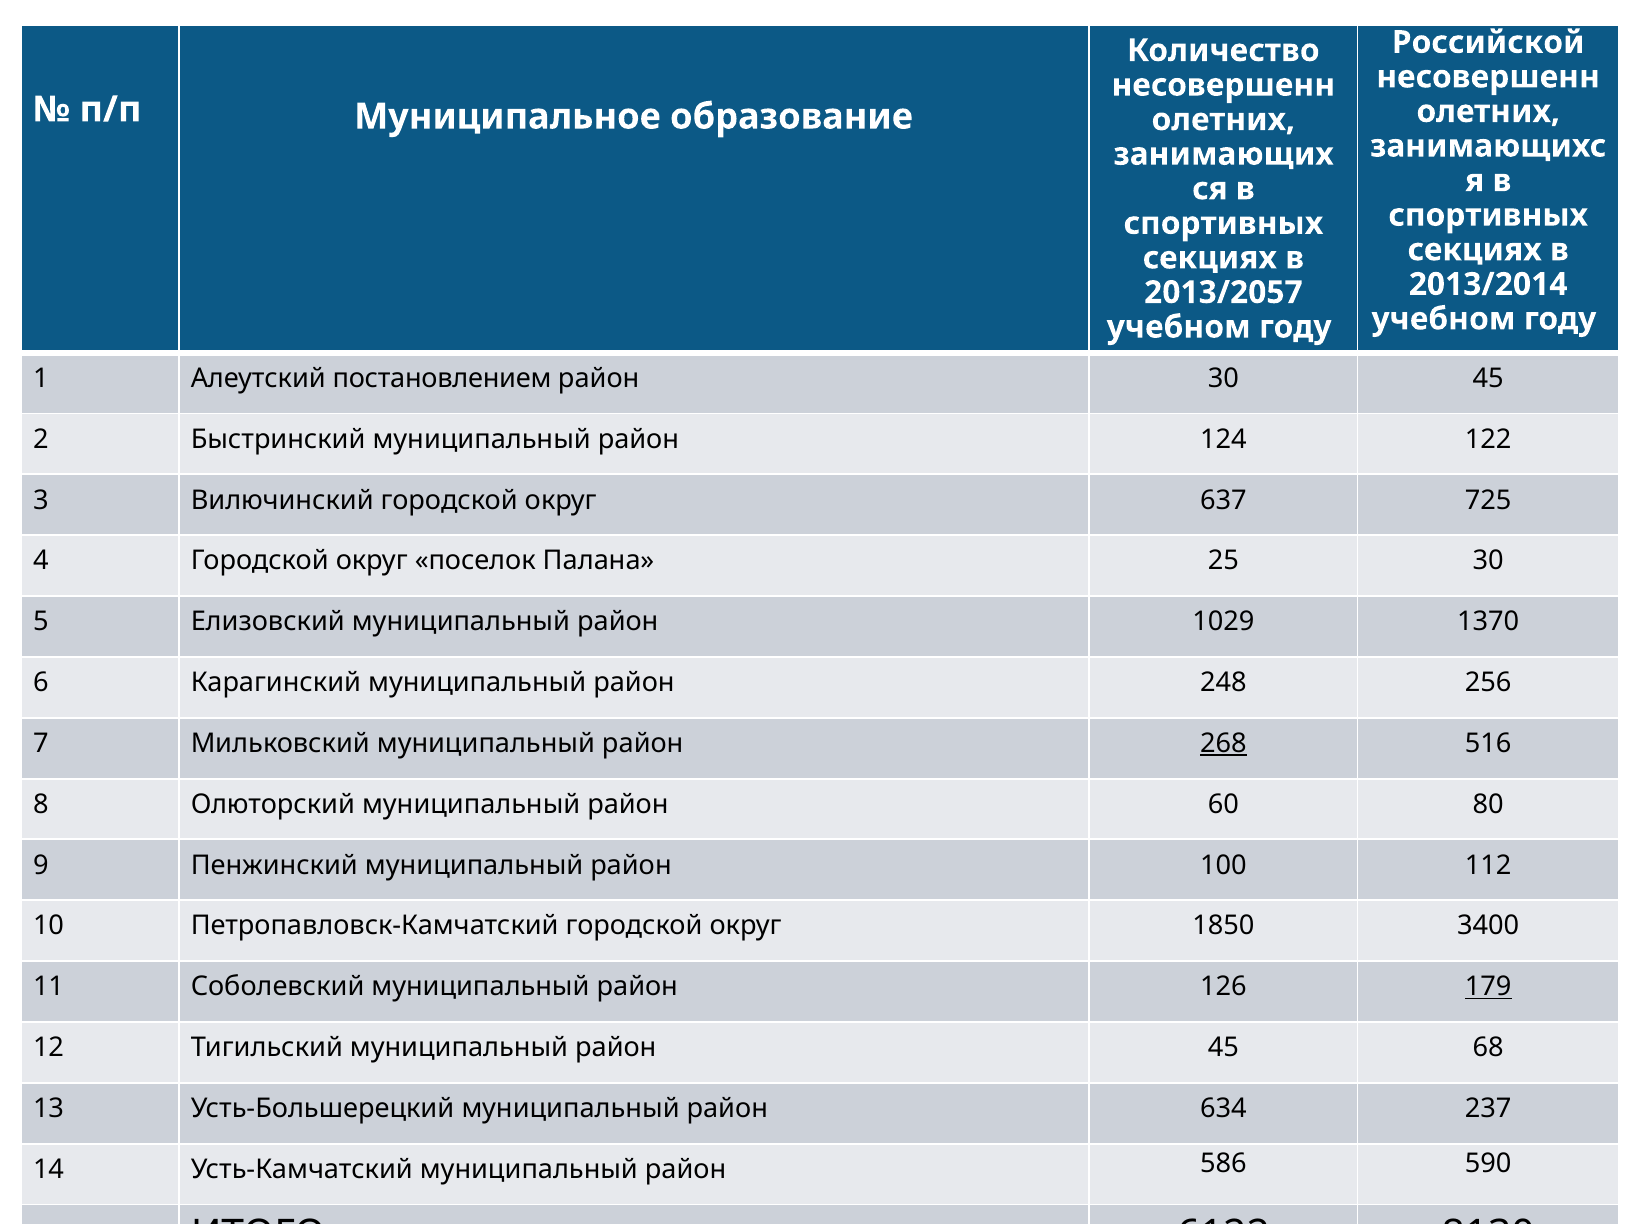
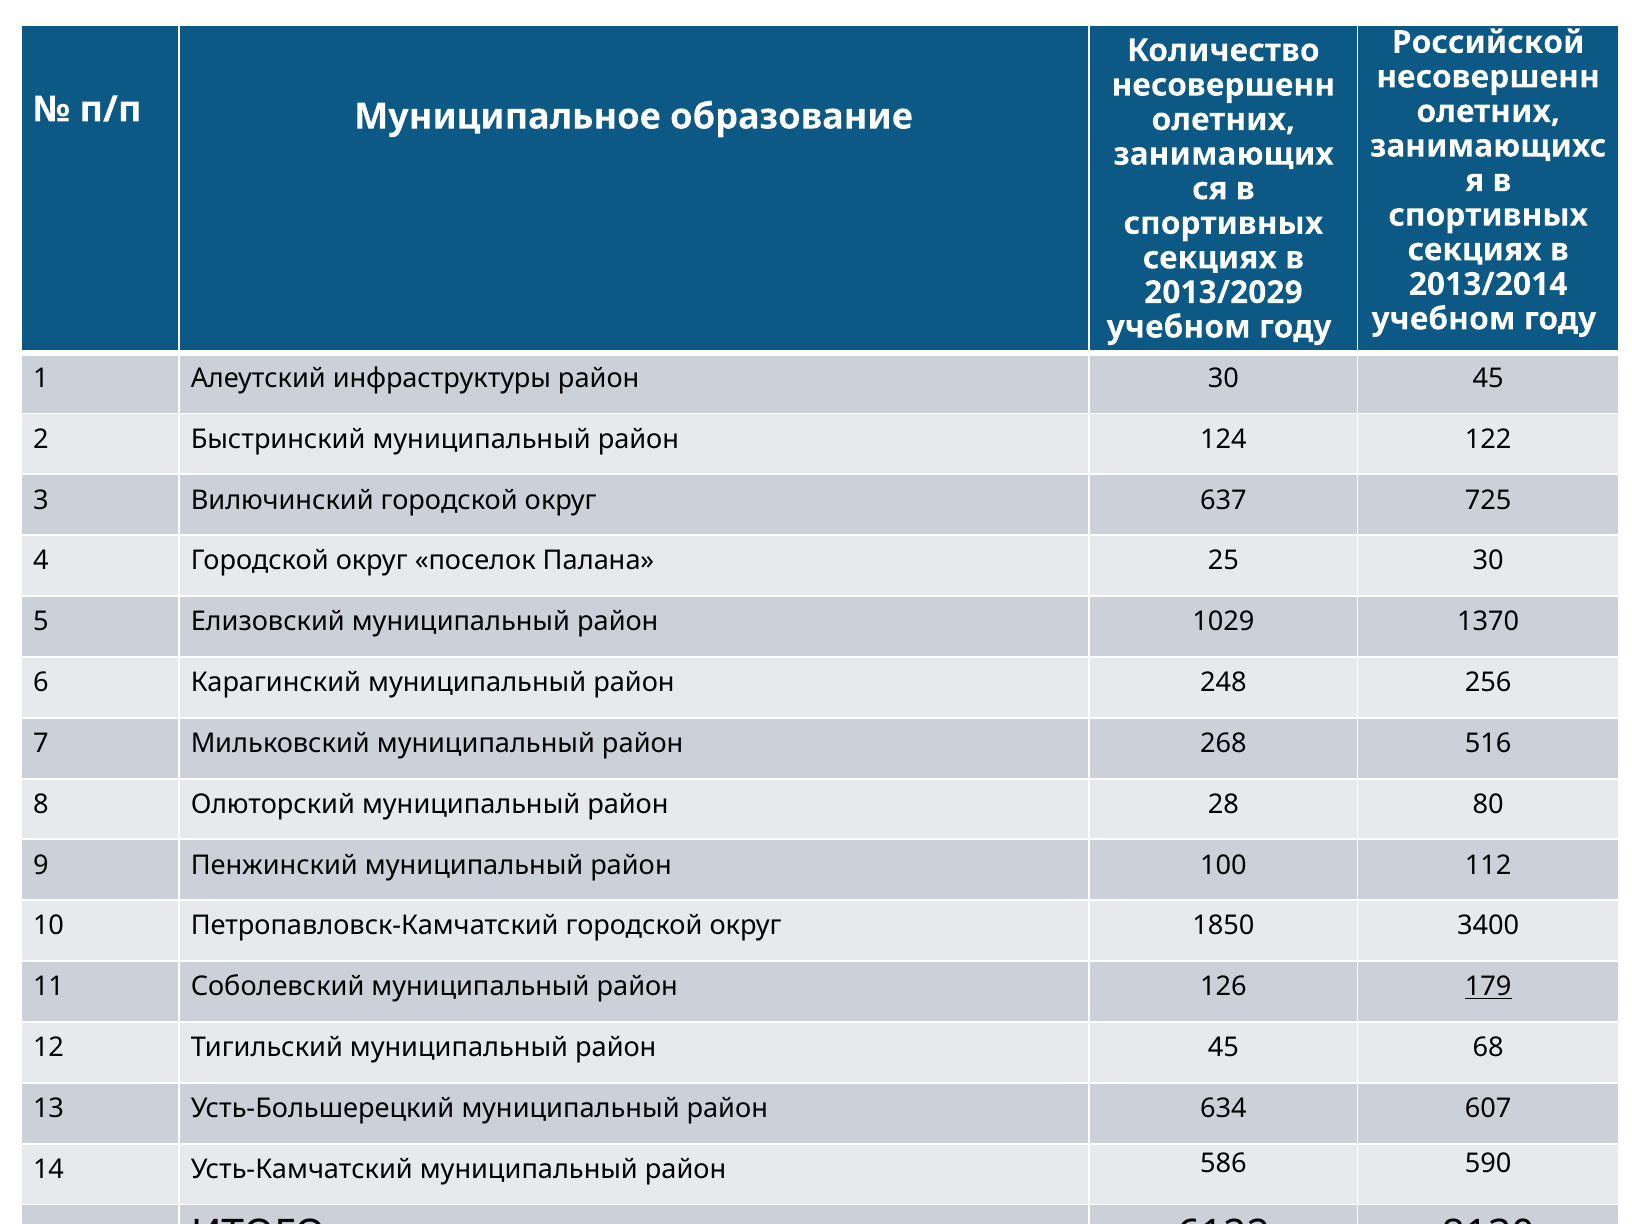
2013/2057: 2013/2057 -> 2013/2029 (1223, 293)
постановлением: постановлением -> инфраструктуры (442, 378)
268 underline: present -> none (1223, 743)
60: 60 -> 28 (1223, 804)
237: 237 -> 607 (1488, 1109)
